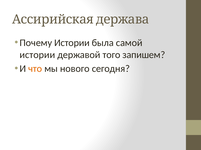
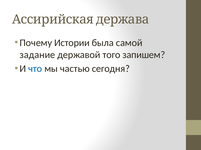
истории: истории -> задание (37, 55)
что colour: orange -> blue (35, 69)
нового: нового -> частью (75, 69)
